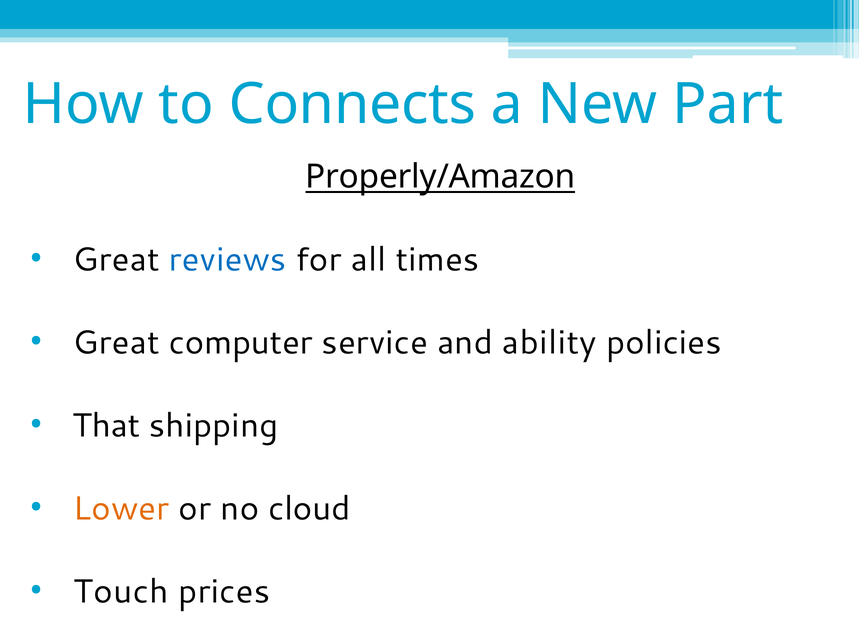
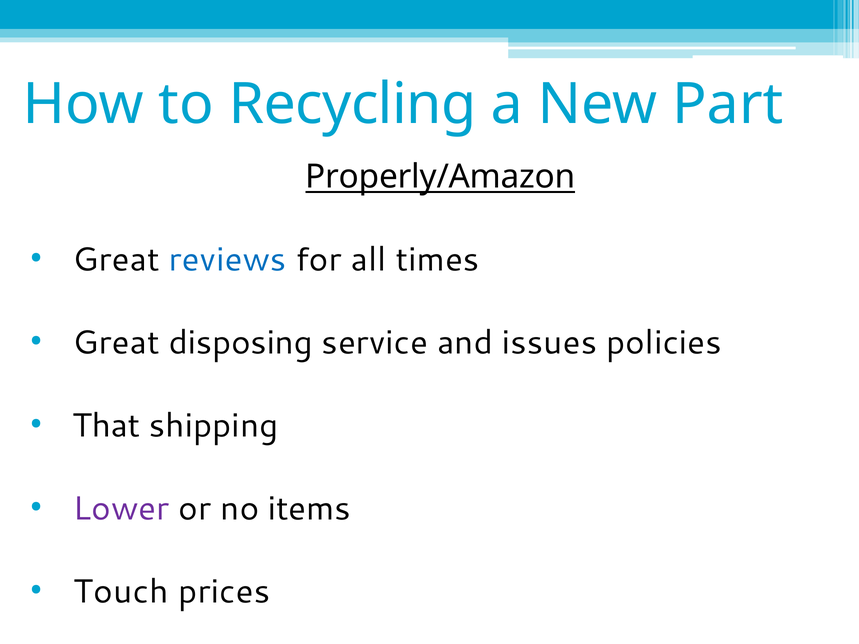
Connects: Connects -> Recycling (353, 104)
computer: computer -> disposing (241, 343)
ability: ability -> issues (550, 343)
Lower colour: orange -> purple (121, 509)
cloud: cloud -> items (309, 509)
